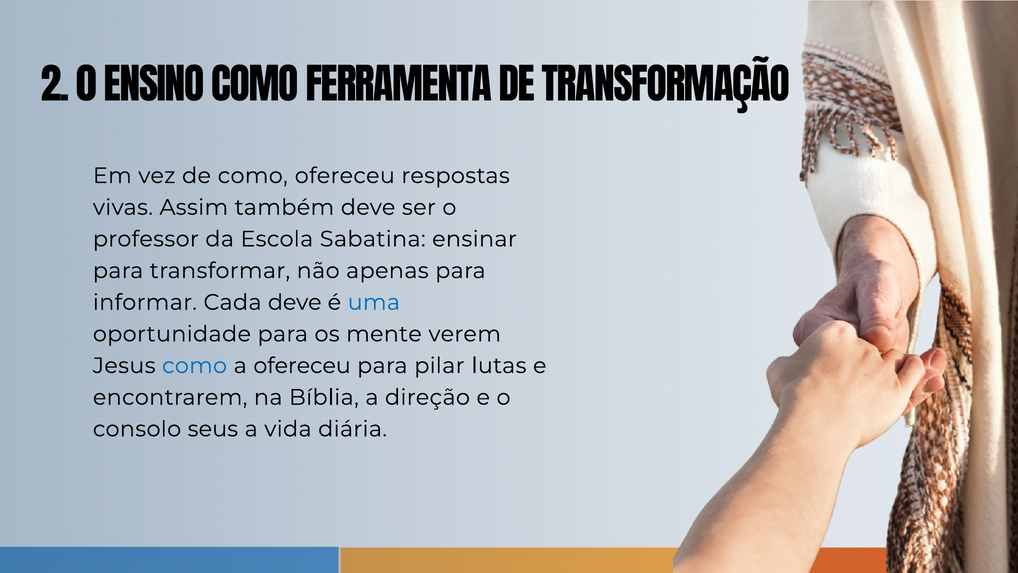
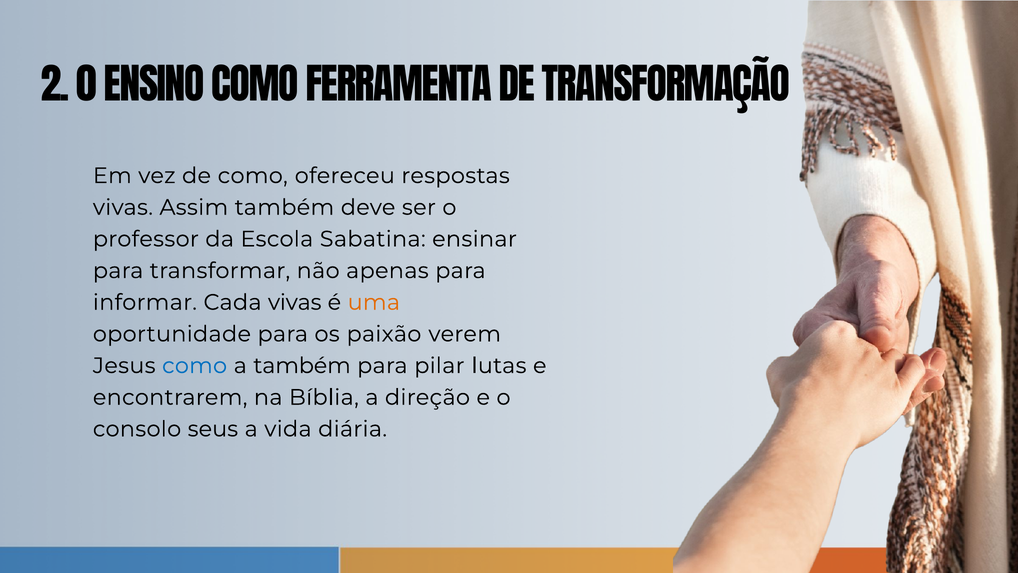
Cada deve: deve -> vivas (295, 302)
uma colour: blue -> orange (374, 302)
mente: mente -> paixão (384, 334)
a ofereceu: ofereceu -> também (302, 365)
